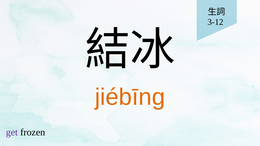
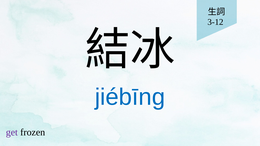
jiébīng colour: orange -> blue (130, 97)
